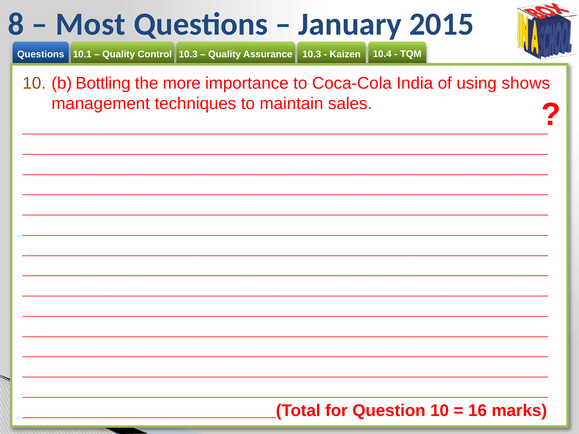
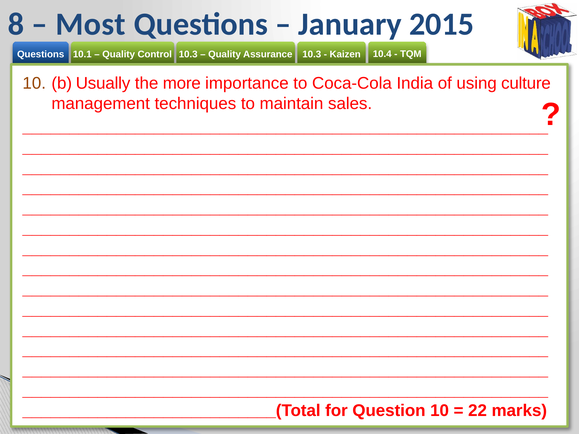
Bottling: Bottling -> Usually (103, 83)
shows: shows -> culture (526, 83)
16: 16 -> 22 (478, 411)
